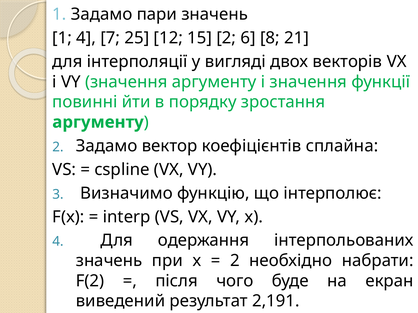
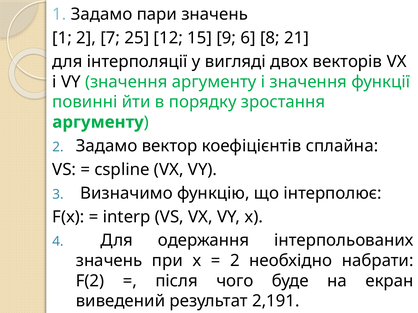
1 4: 4 -> 2 (86, 38)
15 2: 2 -> 9 (226, 38)
